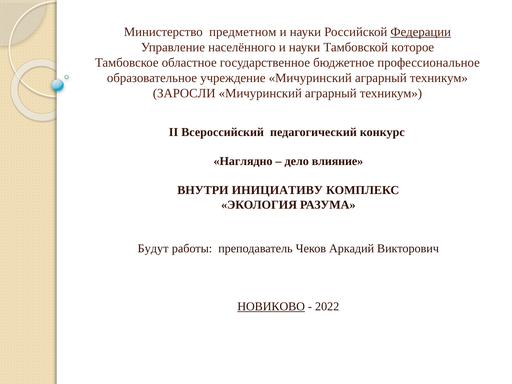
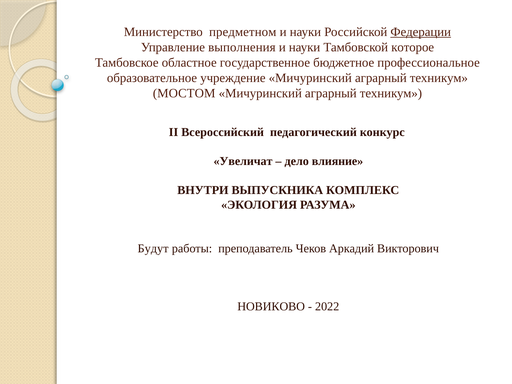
населённого: населённого -> выполнения (242, 47)
ЗАРОСЛИ: ЗАРОСЛИ -> МОСТОМ (184, 93)
Наглядно: Наглядно -> Увеличат (243, 161)
ИНИЦИАТИВУ: ИНИЦИАТИВУ -> ВЫПУСКНИКА (277, 190)
НОВИКОВО underline: present -> none (271, 307)
